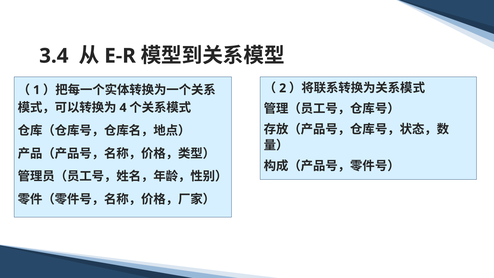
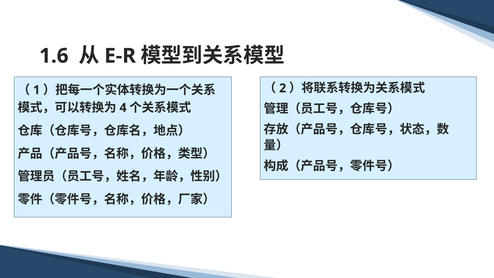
3.4: 3.4 -> 1.6 (54, 56)
